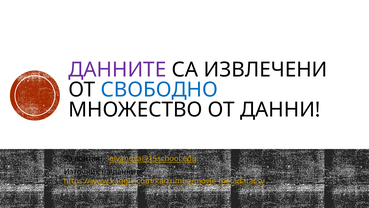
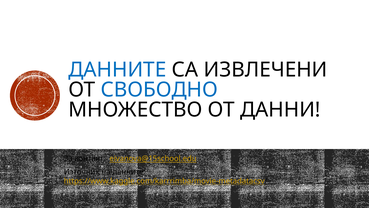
ДАННИТЕ colour: purple -> blue (117, 70)
